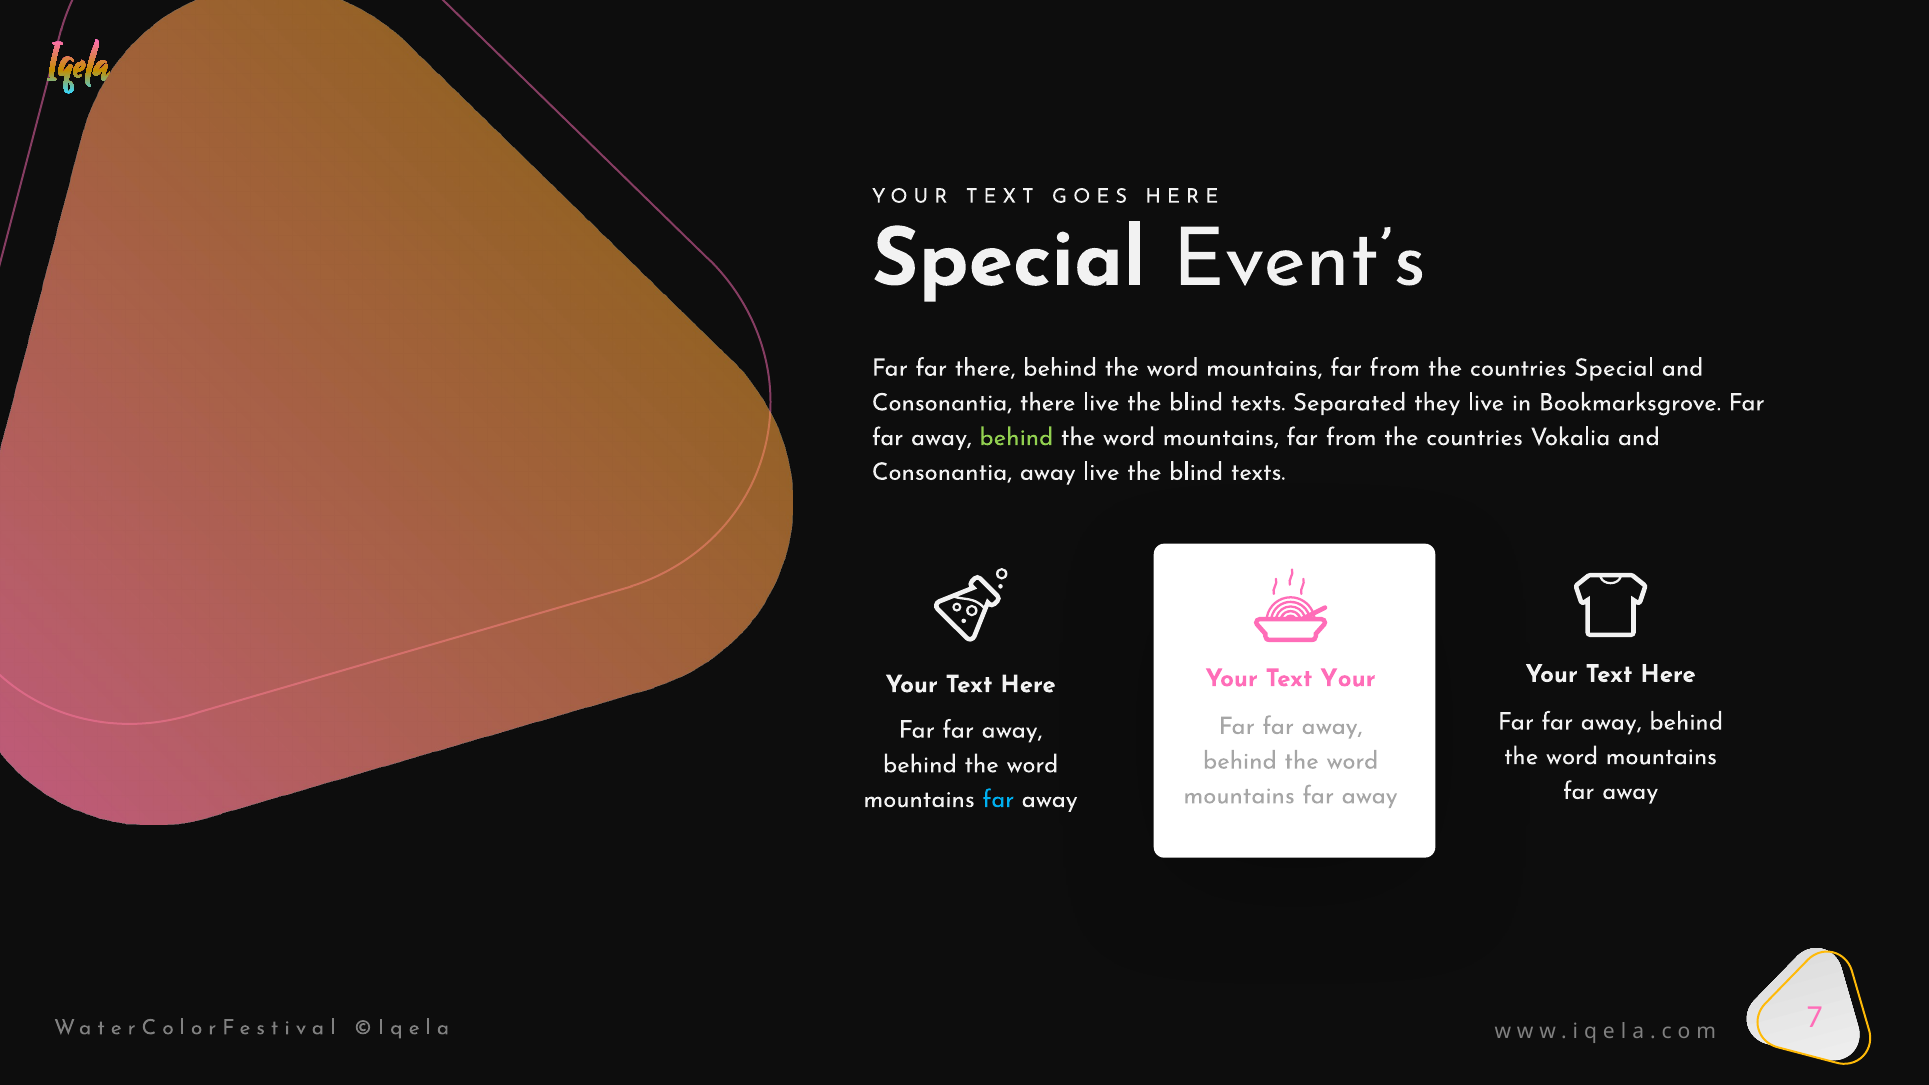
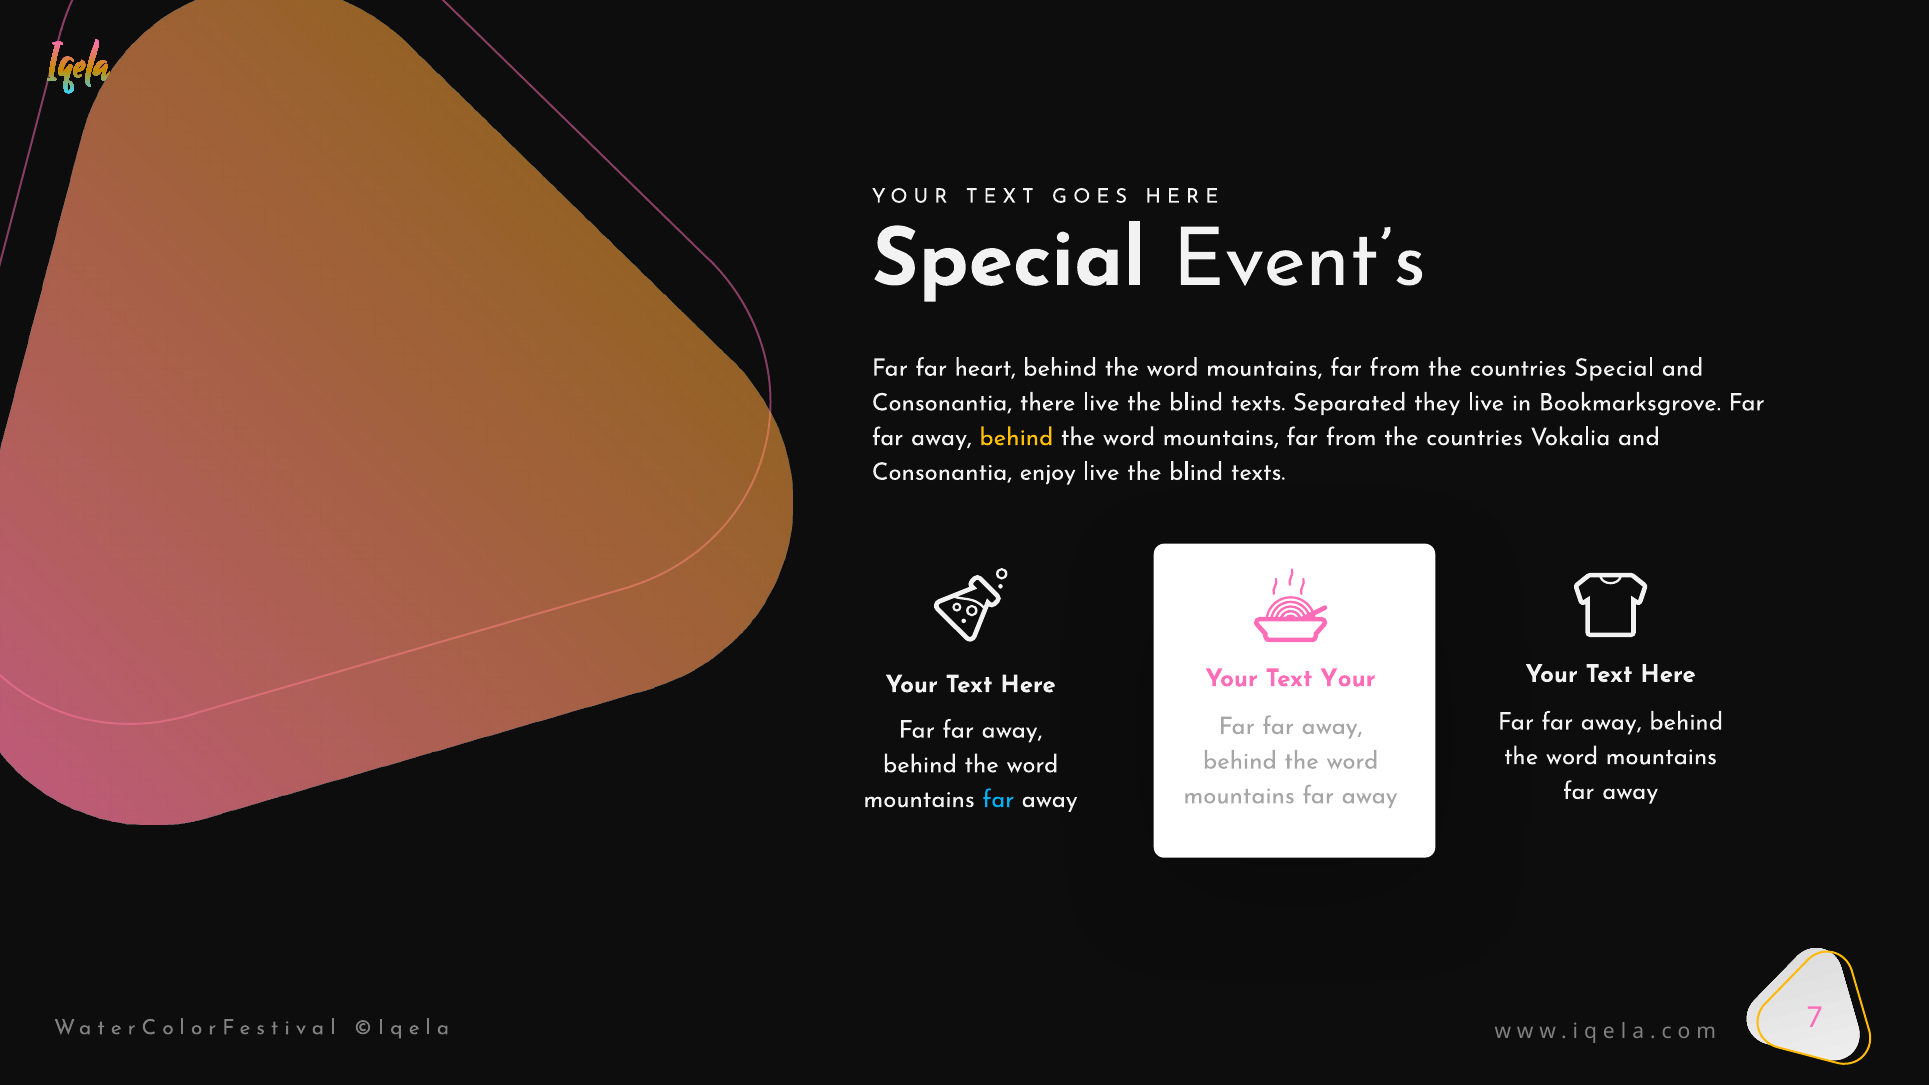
far there: there -> heart (985, 368)
behind colour: light green -> yellow (1016, 437)
Consonantia away: away -> enjoy (1048, 472)
